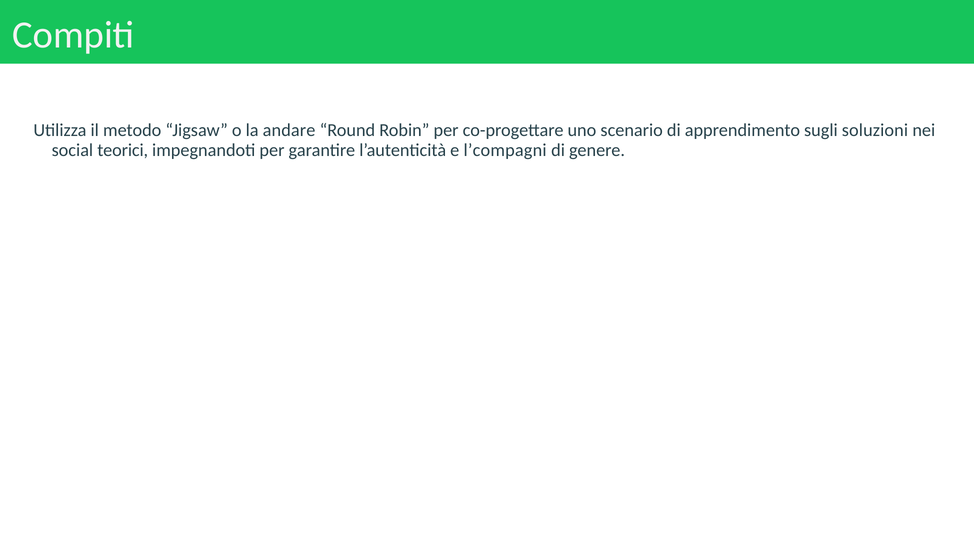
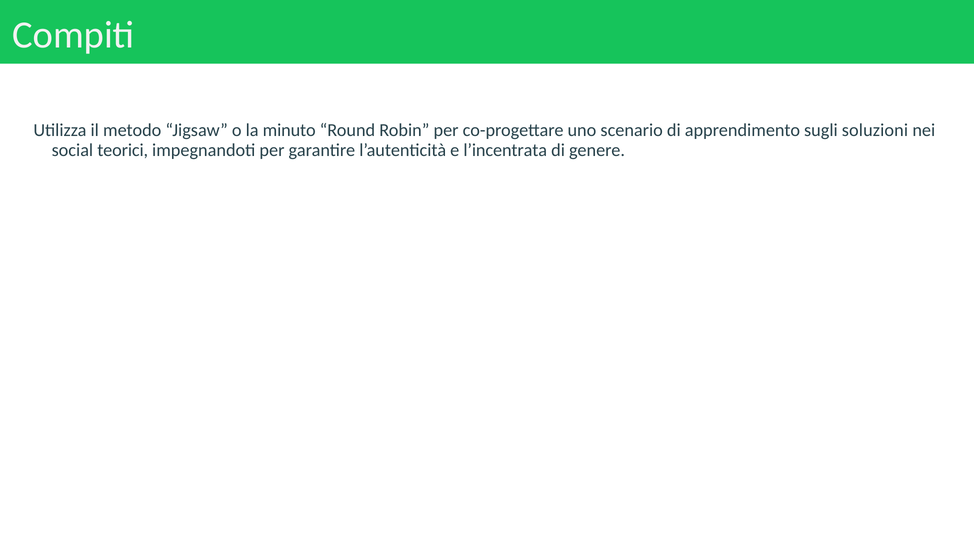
andare: andare -> minuto (289, 130)
l’compagni: l’compagni -> l’incentrata (505, 150)
